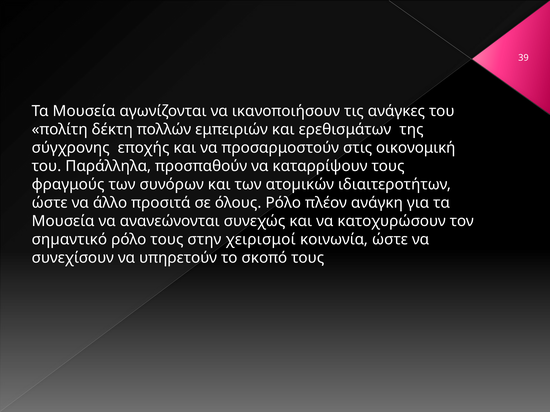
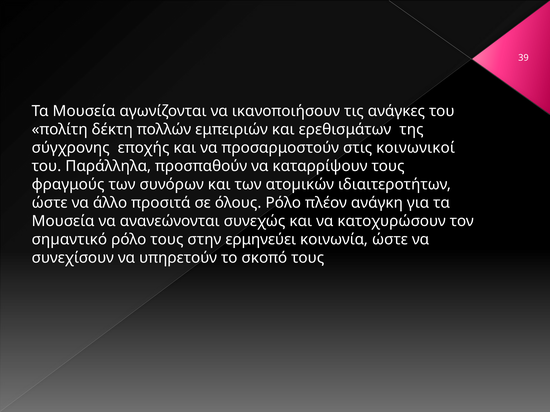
οικονομική: οικονομική -> κοινωνικοί (416, 148)
χειρισμοί: χειρισμοί -> ερμηνεύει (261, 240)
